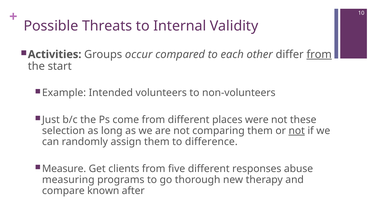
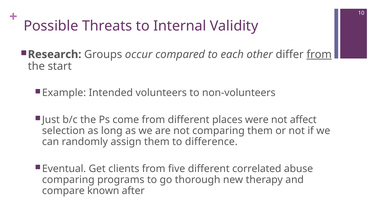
Activities: Activities -> Research (55, 54)
these: these -> affect (303, 120)
not underline: present -> none (297, 131)
Measure: Measure -> Eventual (64, 169)
responses: responses -> correlated (257, 169)
measuring: measuring -> comparing (68, 180)
